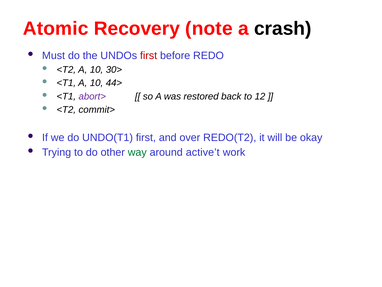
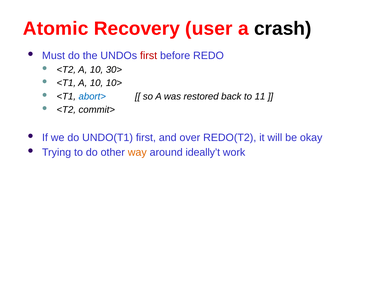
note: note -> user (209, 28)
44>: 44> -> 10> (114, 83)
abort> colour: purple -> blue (92, 96)
12: 12 -> 11 (260, 96)
way colour: green -> orange (137, 152)
active’t: active’t -> ideally’t (203, 152)
